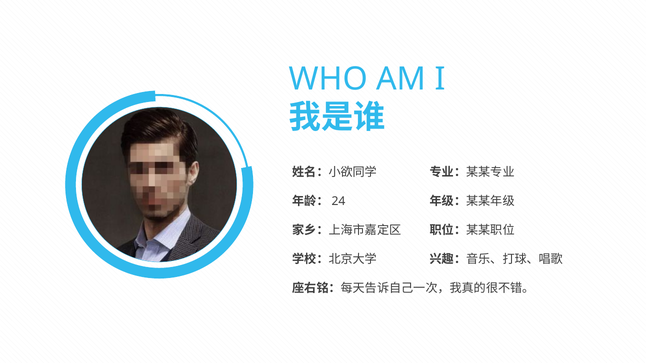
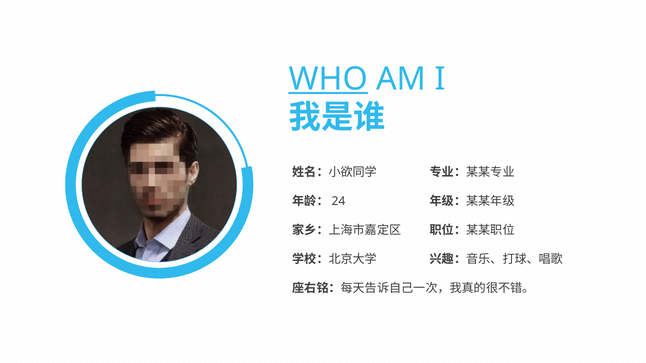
WHO underline: none -> present (328, 79)
